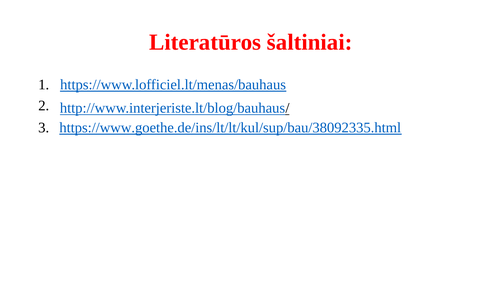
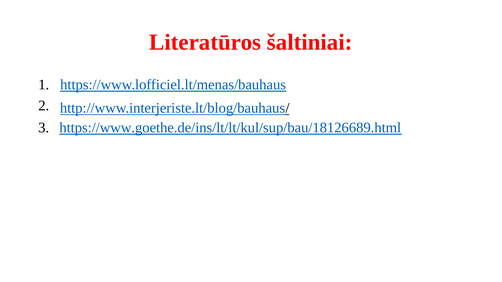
https://www.goethe.de/ins/lt/lt/kul/sup/bau/38092335.html: https://www.goethe.de/ins/lt/lt/kul/sup/bau/38092335.html -> https://www.goethe.de/ins/lt/lt/kul/sup/bau/18126689.html (230, 128)
